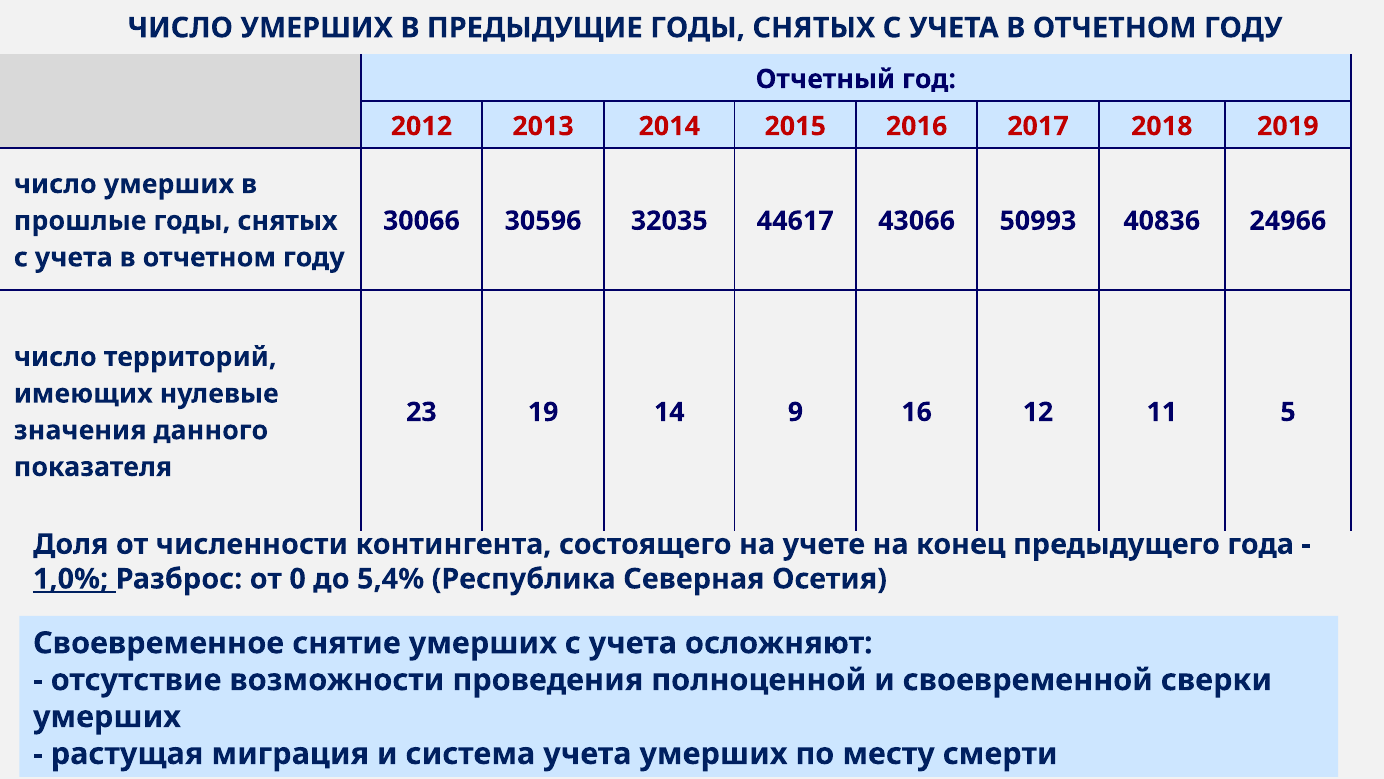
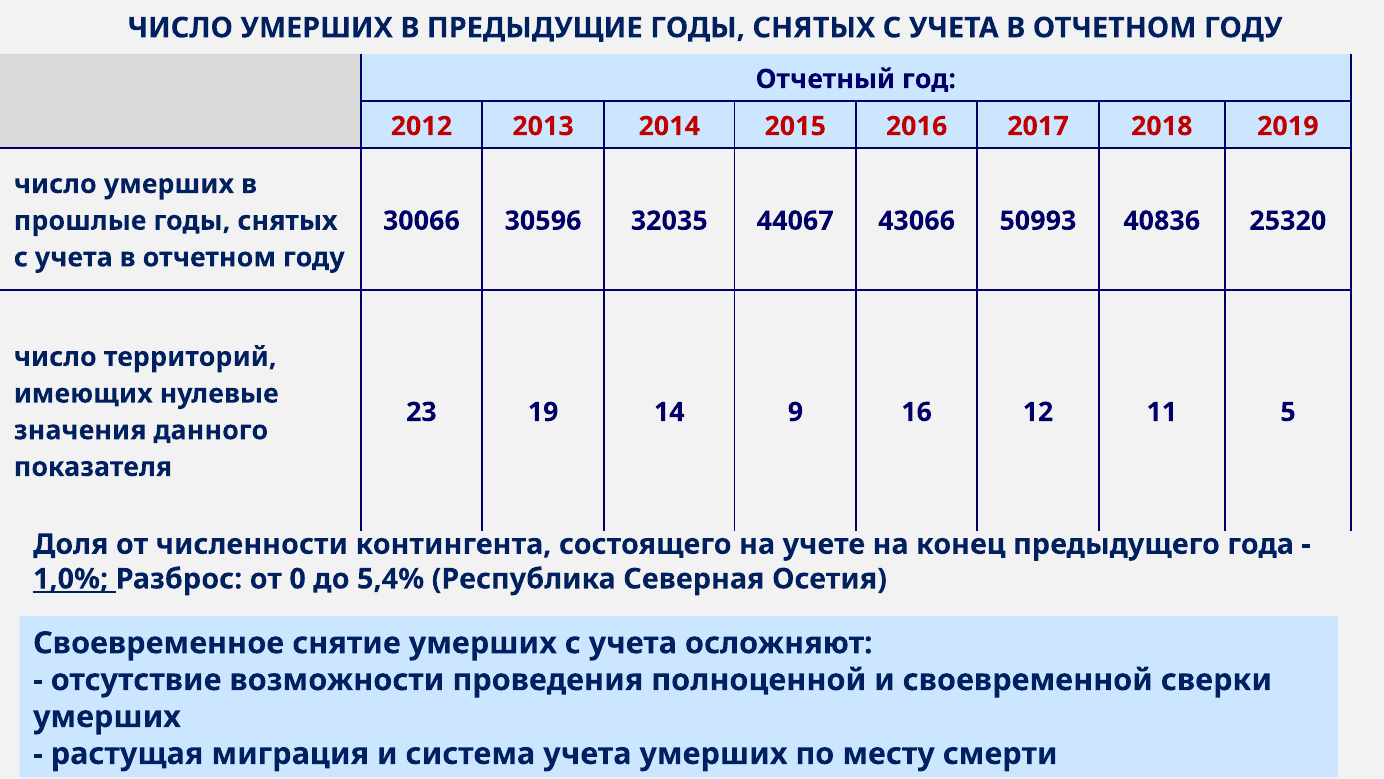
44617: 44617 -> 44067 (795, 221)
24966: 24966 -> 25320 (1288, 221)
